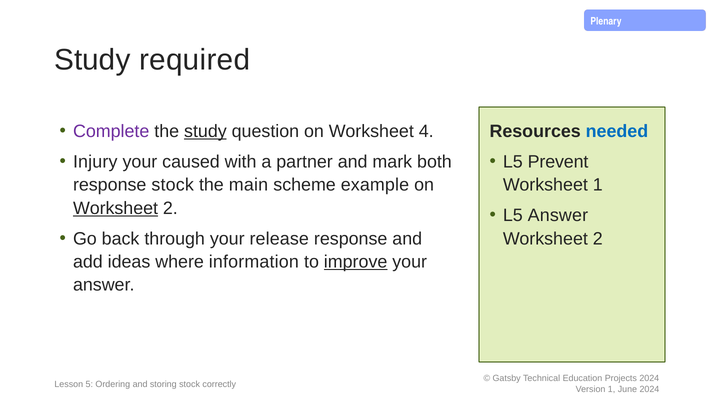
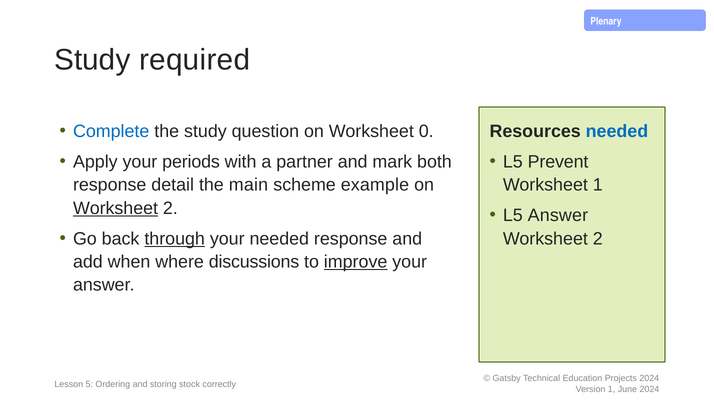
Complete colour: purple -> blue (111, 131)
study underline: present -> none (205, 131)
4: 4 -> 0 (426, 131)
Injury: Injury -> Apply (95, 162)
caused: caused -> periods (191, 162)
response stock: stock -> detail (173, 185)
through underline: none -> present (175, 239)
your release: release -> needed (279, 239)
ideas: ideas -> when (129, 262)
information: information -> discussions (254, 262)
